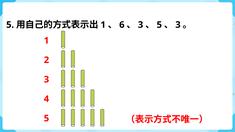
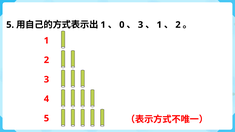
6: 6 -> 0 (122, 25)
5: 5 -> 1 (159, 25)
3: 3 -> 2 (178, 25)
